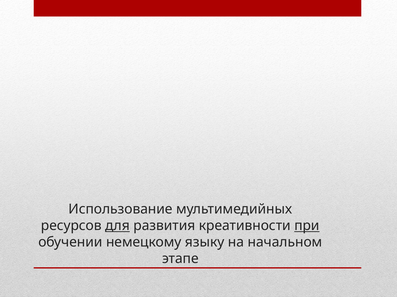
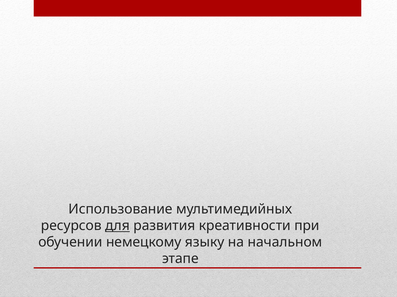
при underline: present -> none (307, 226)
